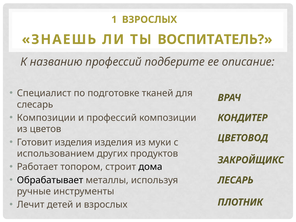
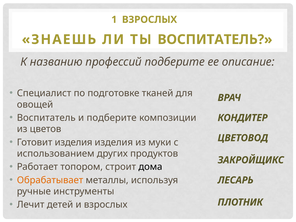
слесарь: слесарь -> овощей (35, 105)
Композиции: Композиции -> Воспитатель (46, 118)
и профессий: профессий -> подберите (112, 118)
Обрабатывает colour: black -> orange (50, 180)
